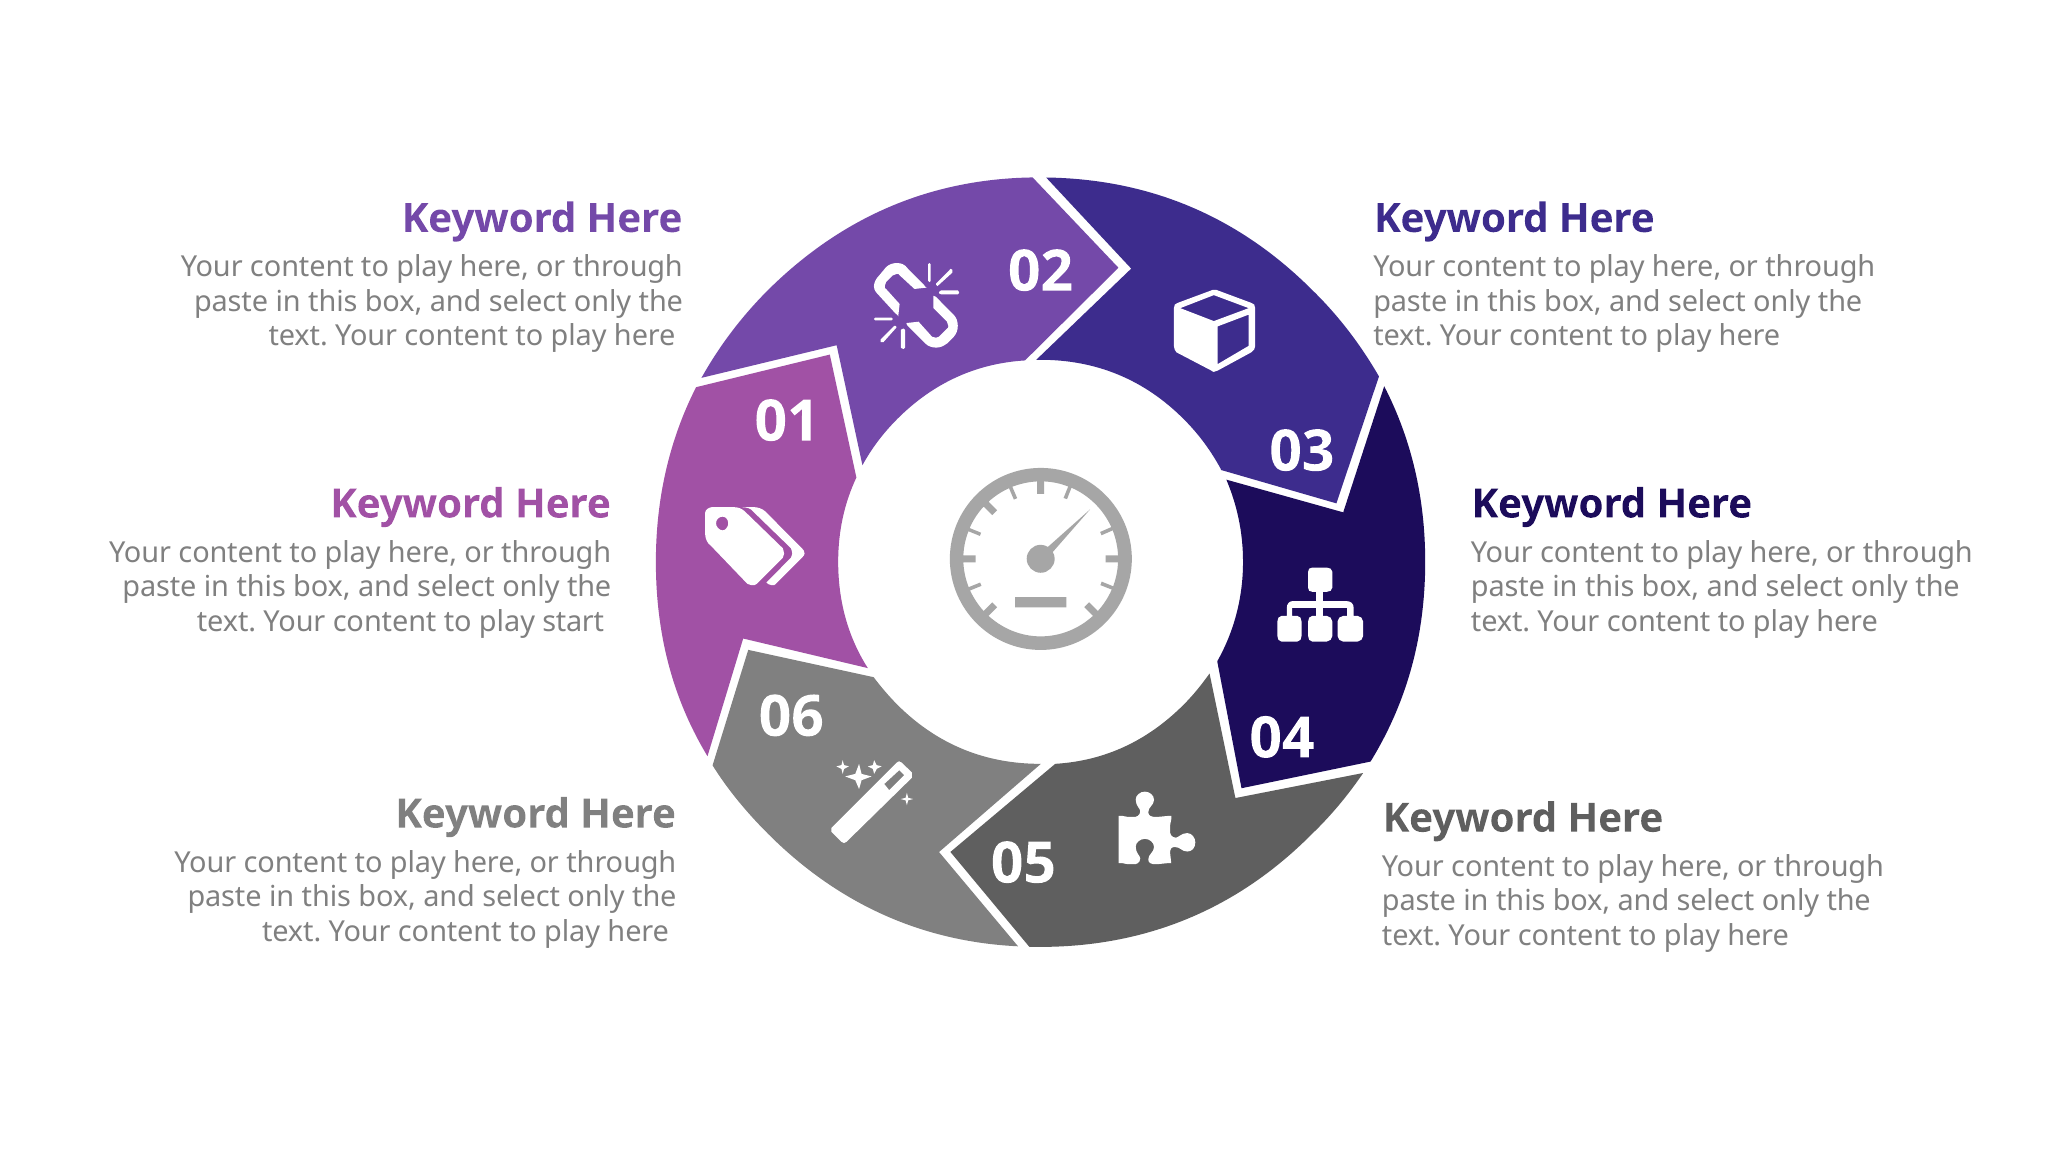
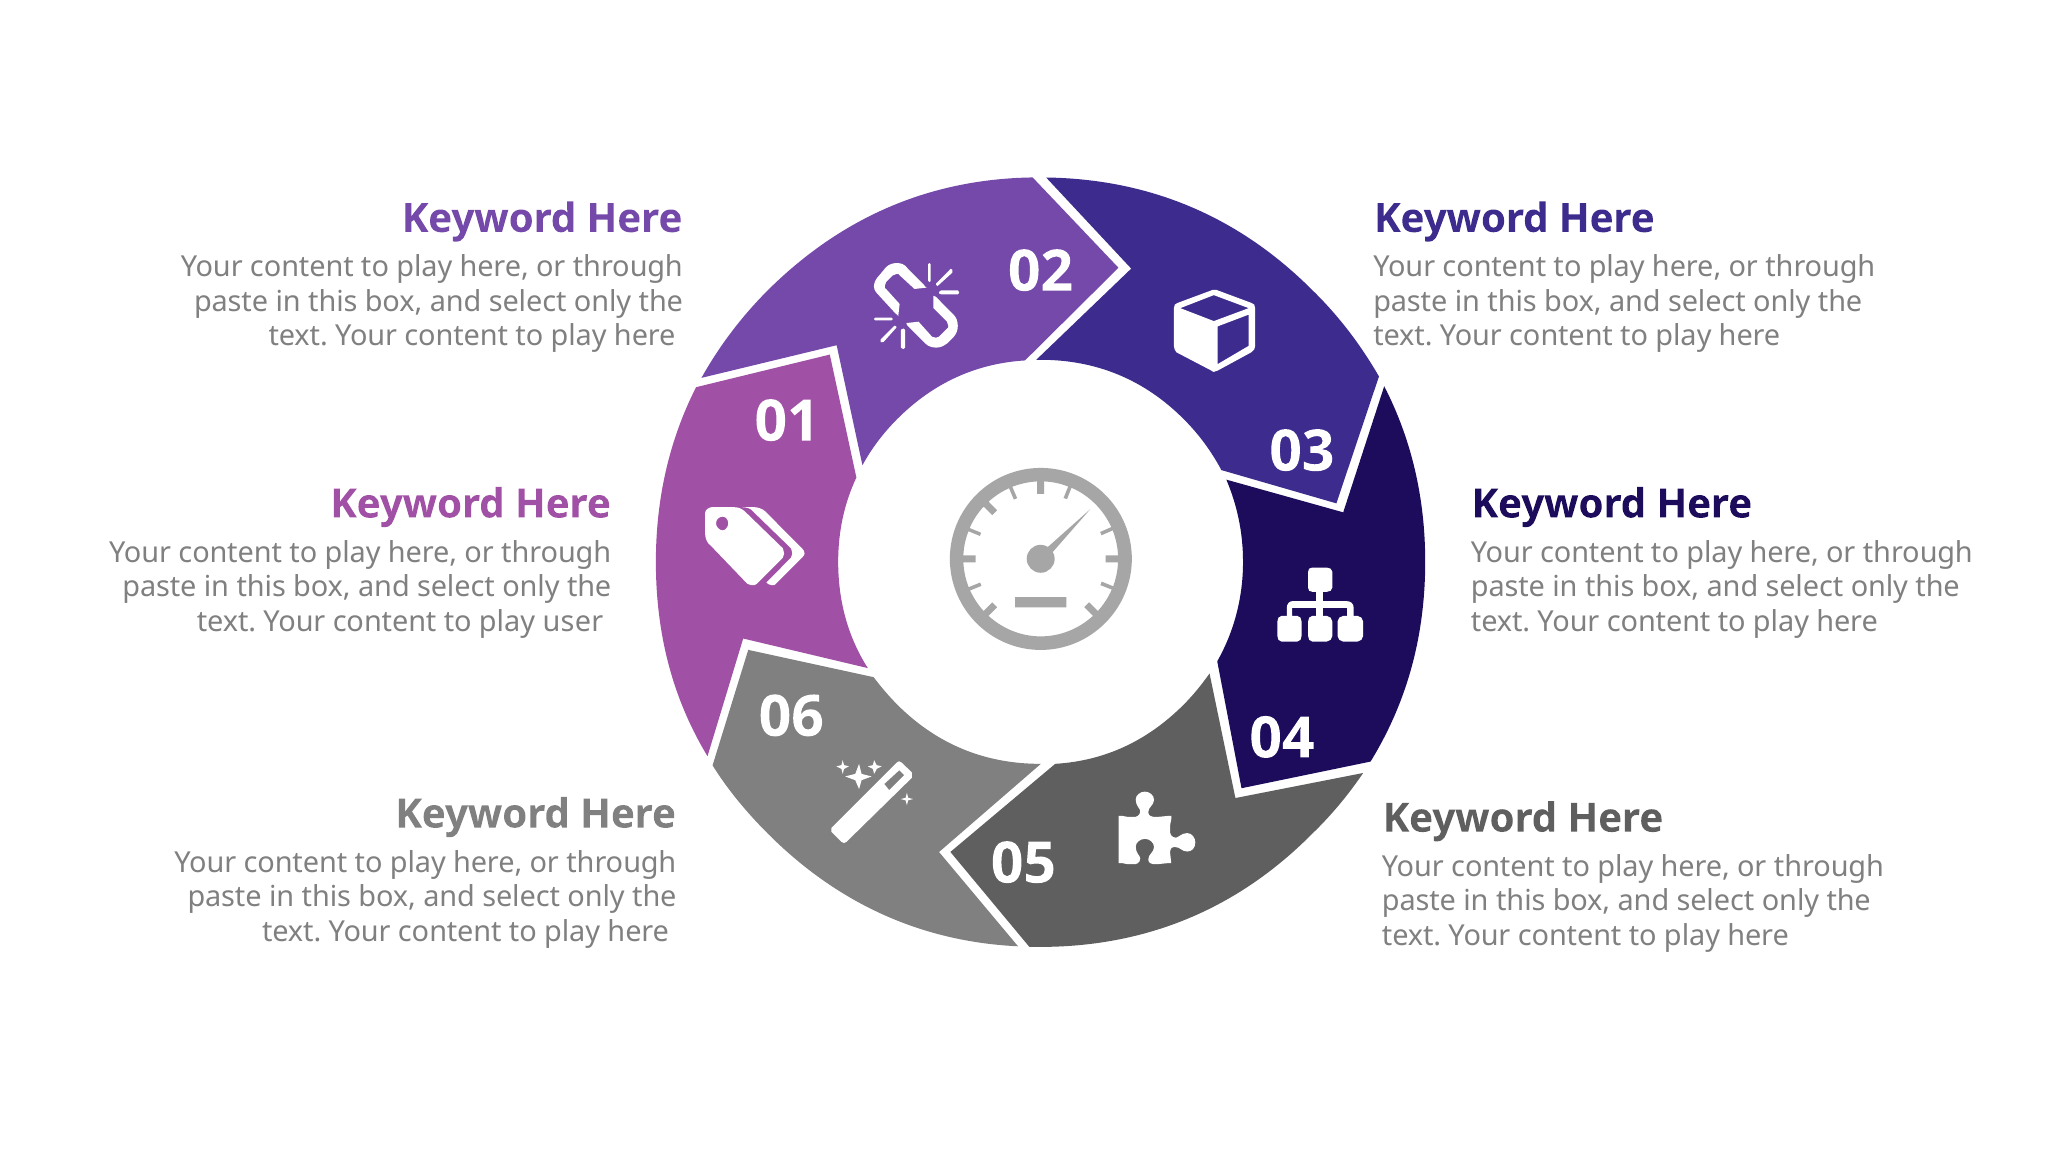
start: start -> user (573, 622)
